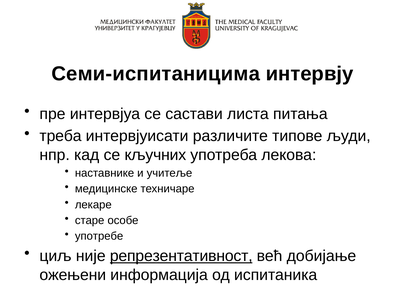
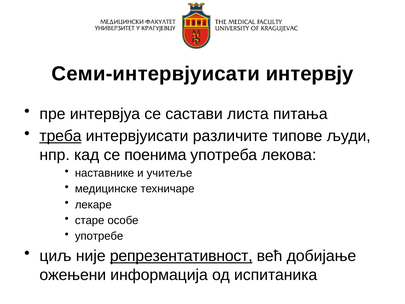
Семи-испитаницима: Семи-испитаницима -> Семи-интервјуисати (156, 74)
треба underline: none -> present (61, 136)
кључних: кључних -> поенима (155, 155)
